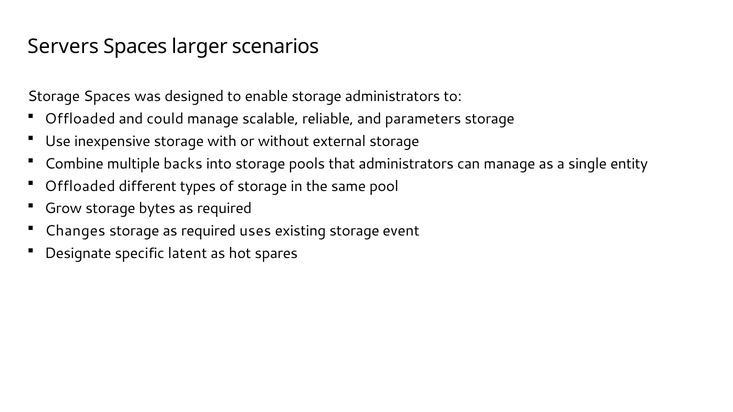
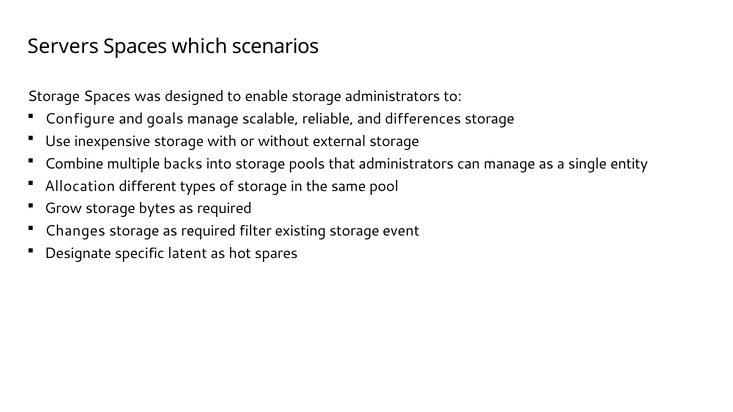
larger: larger -> which (200, 47)
Offloaded: Offloaded -> Configure (80, 119)
could: could -> goals (165, 119)
parameters: parameters -> differences (423, 119)
Offloaded: Offloaded -> Allocation (80, 186)
uses: uses -> filter (255, 231)
